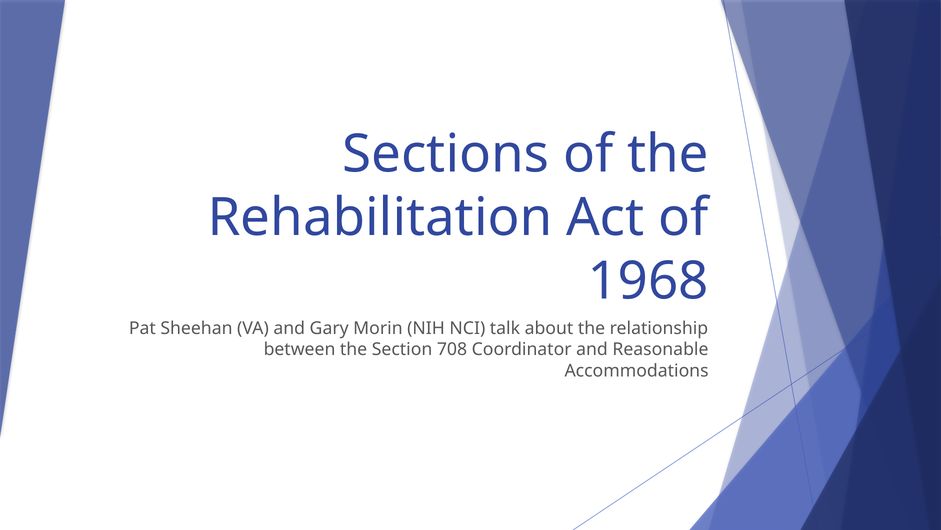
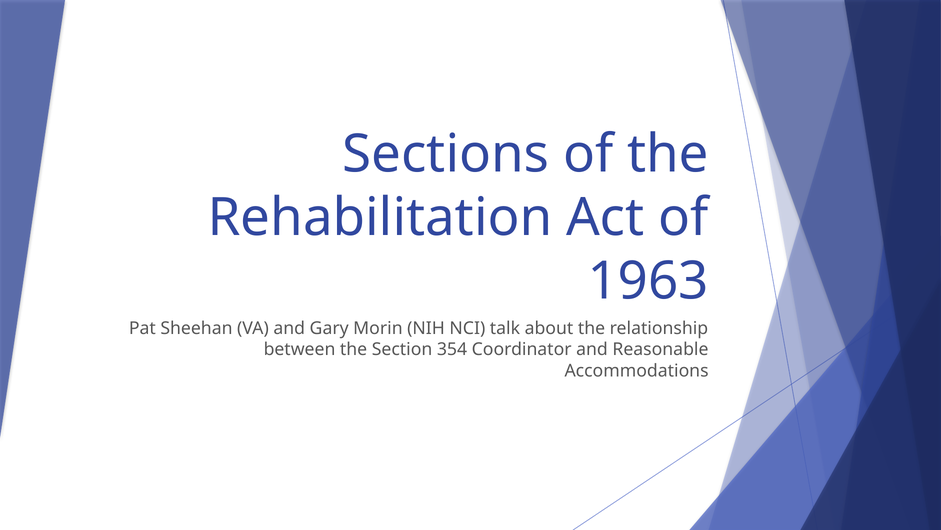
1968: 1968 -> 1963 (648, 281)
708: 708 -> 354 (452, 349)
